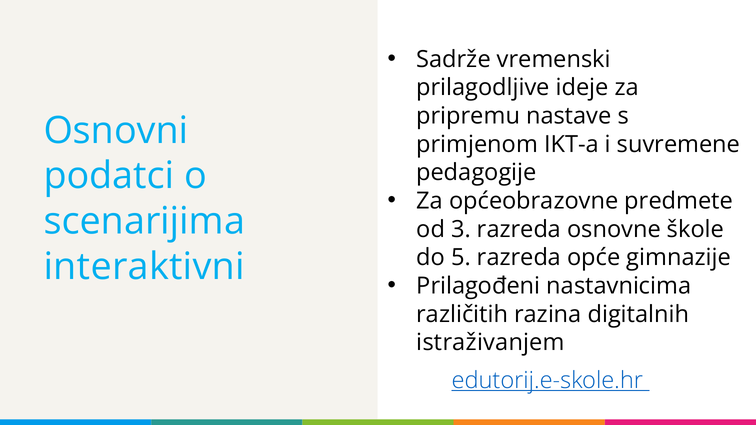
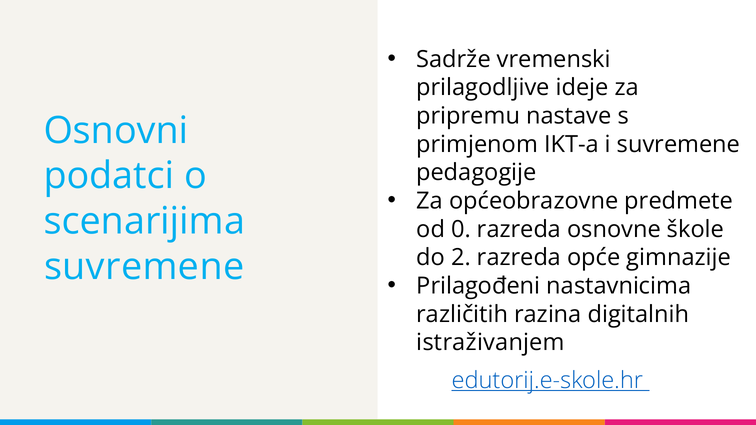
3: 3 -> 0 (461, 229)
5: 5 -> 2 (461, 258)
interaktivni: interaktivni -> suvremene (144, 267)
